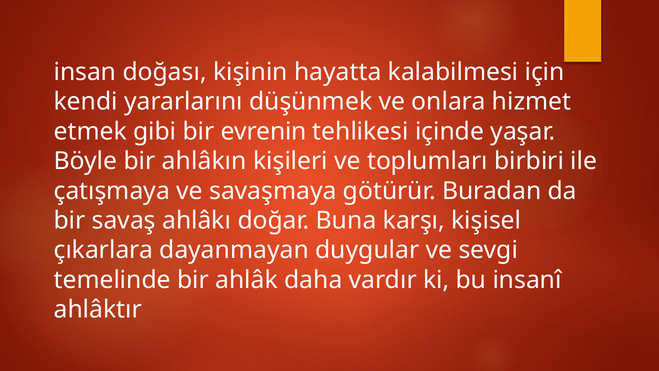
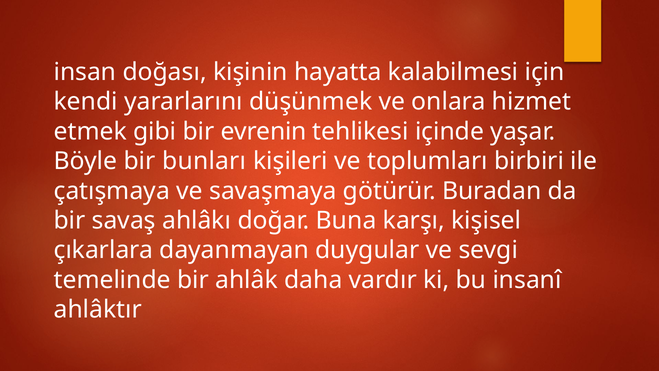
ahlâkın: ahlâkın -> bunları (204, 161)
